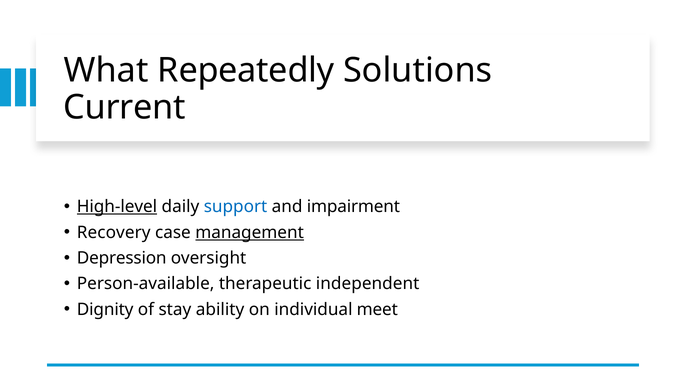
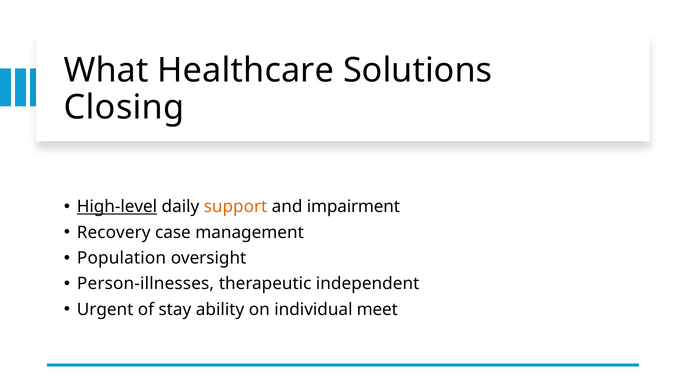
Repeatedly: Repeatedly -> Healthcare (246, 71)
Current: Current -> Closing (124, 108)
support colour: blue -> orange (236, 207)
management underline: present -> none (250, 232)
Depression: Depression -> Population (122, 258)
Person-available: Person-available -> Person-illnesses (146, 284)
Dignity: Dignity -> Urgent (105, 309)
